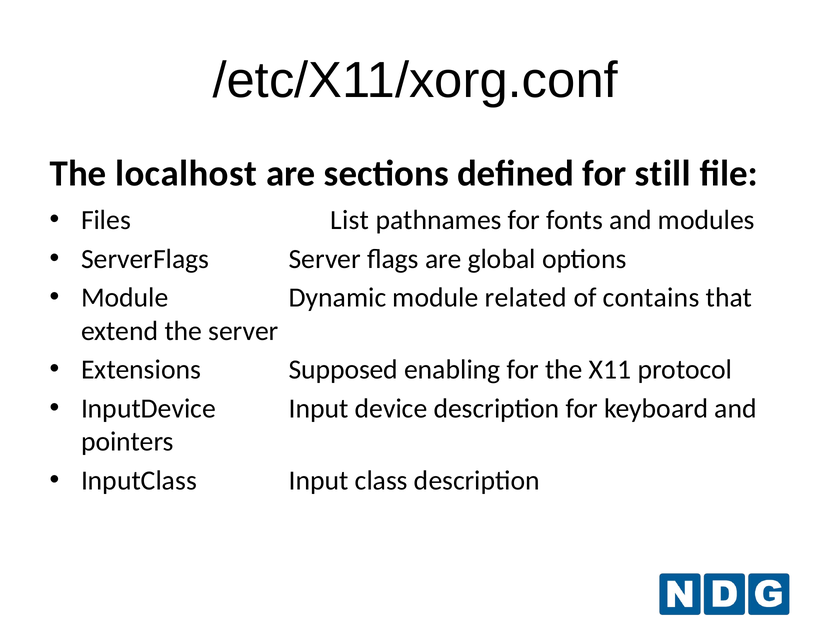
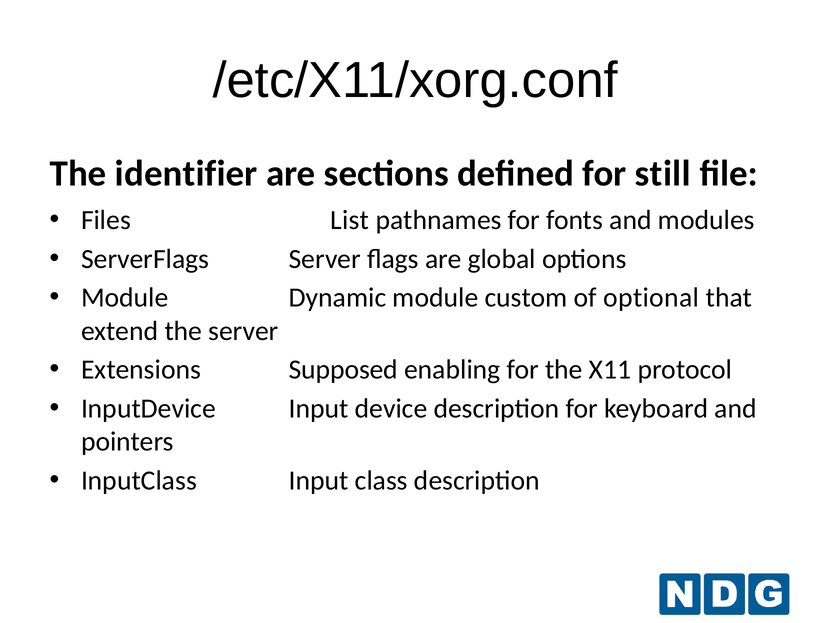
localhost: localhost -> identifier (186, 174)
related: related -> custom (526, 298)
contains: contains -> optional (651, 298)
